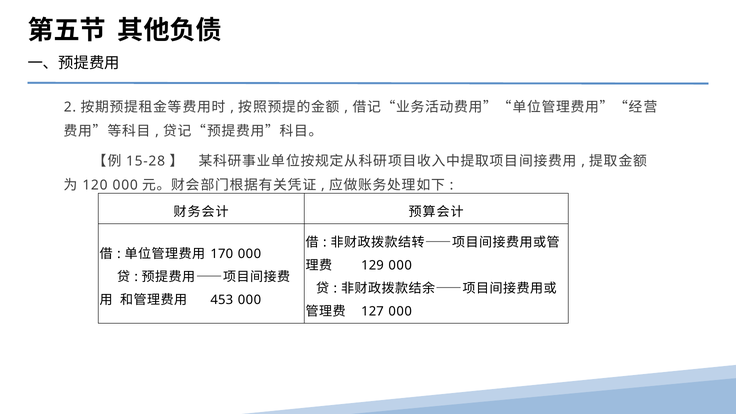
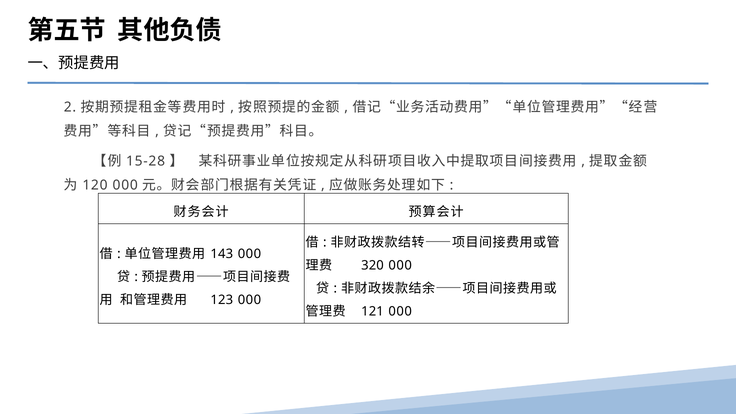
170: 170 -> 143 (222, 254)
129: 129 -> 320 (373, 266)
453: 453 -> 123 (222, 300)
127: 127 -> 121 (373, 311)
